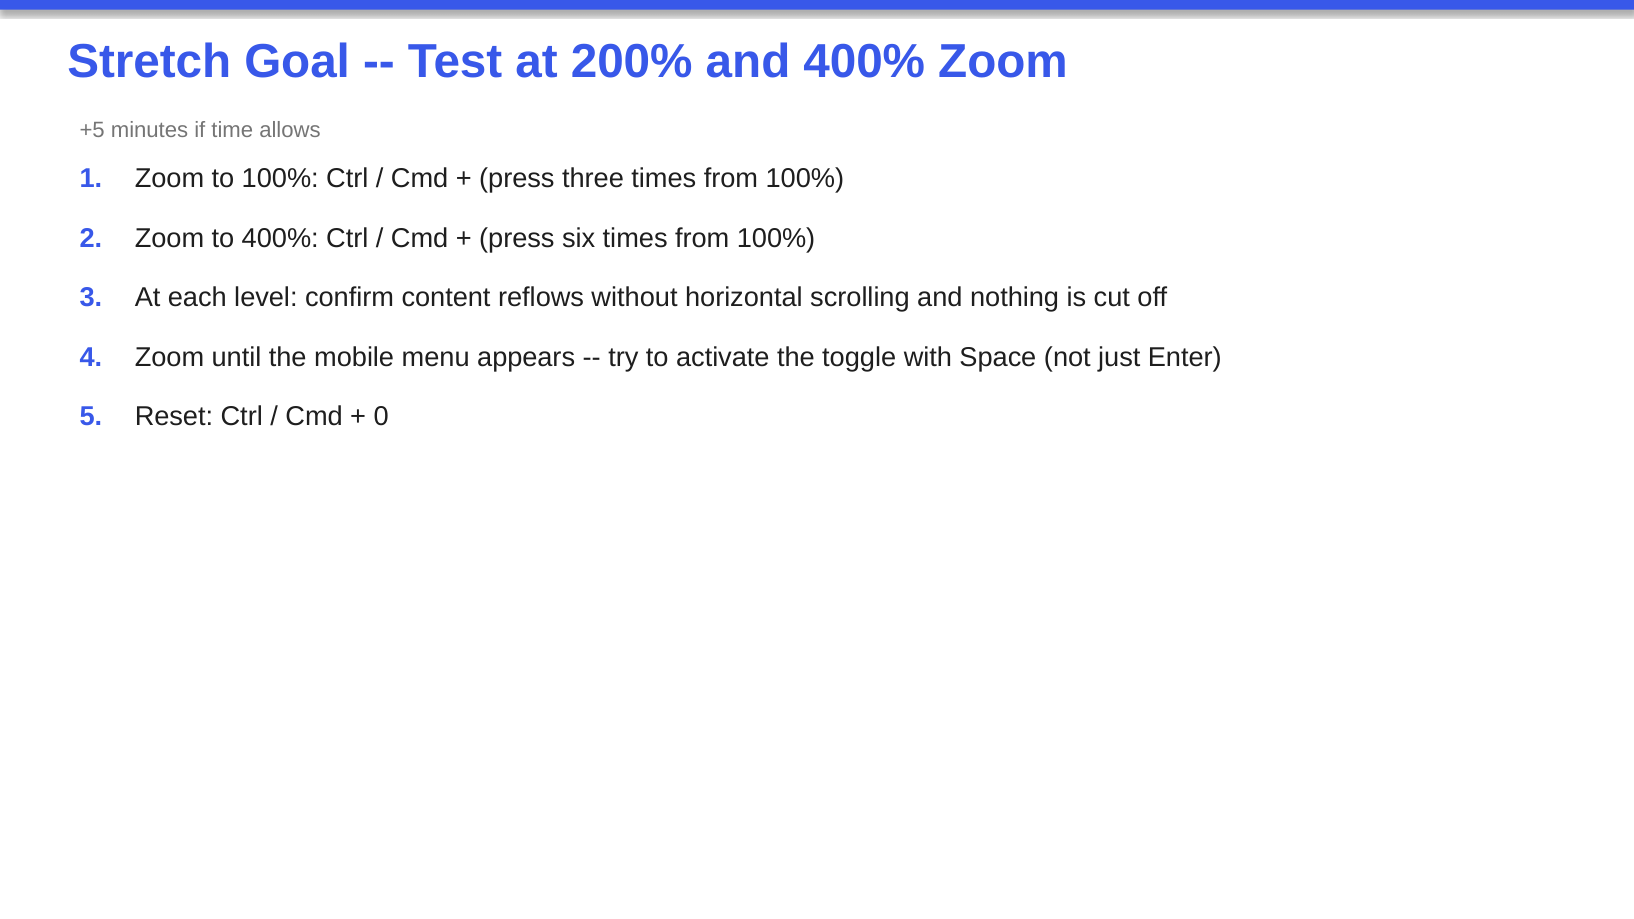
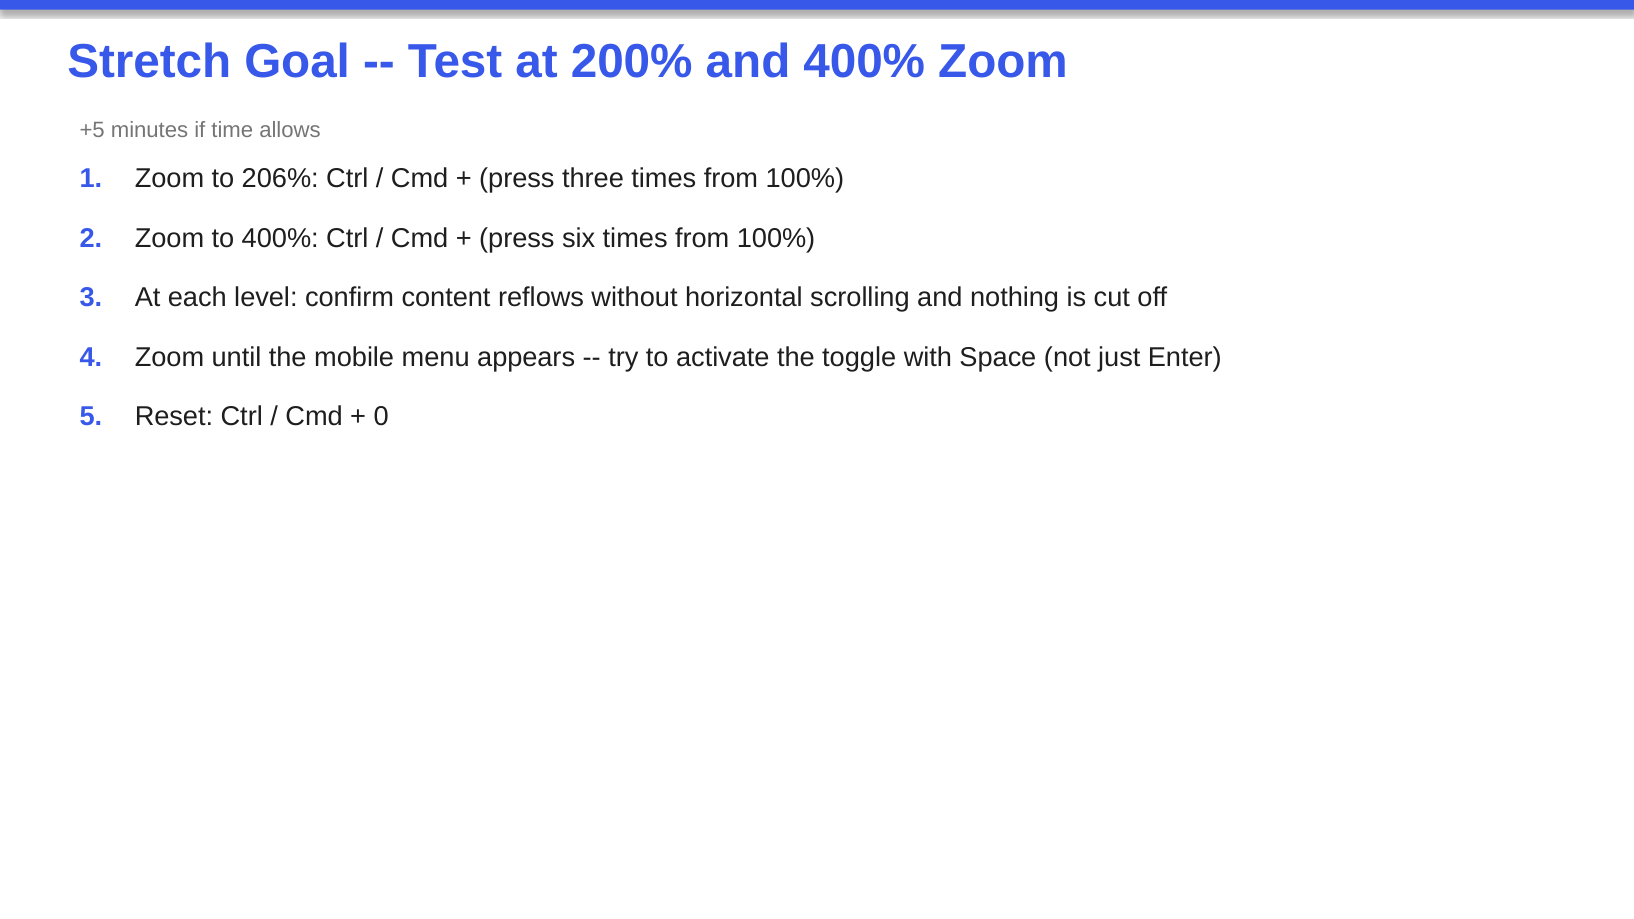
to 100%: 100% -> 206% (280, 179)
